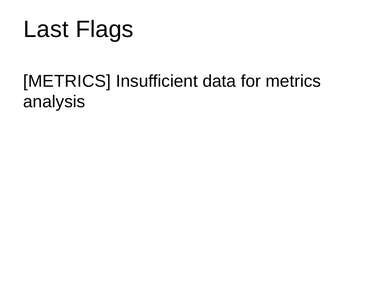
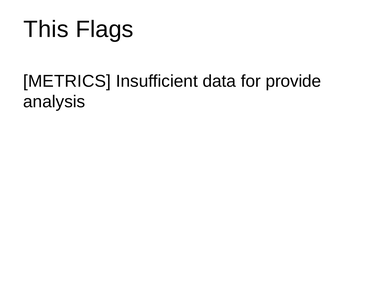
Last: Last -> This (46, 29)
for metrics: metrics -> provide (293, 81)
